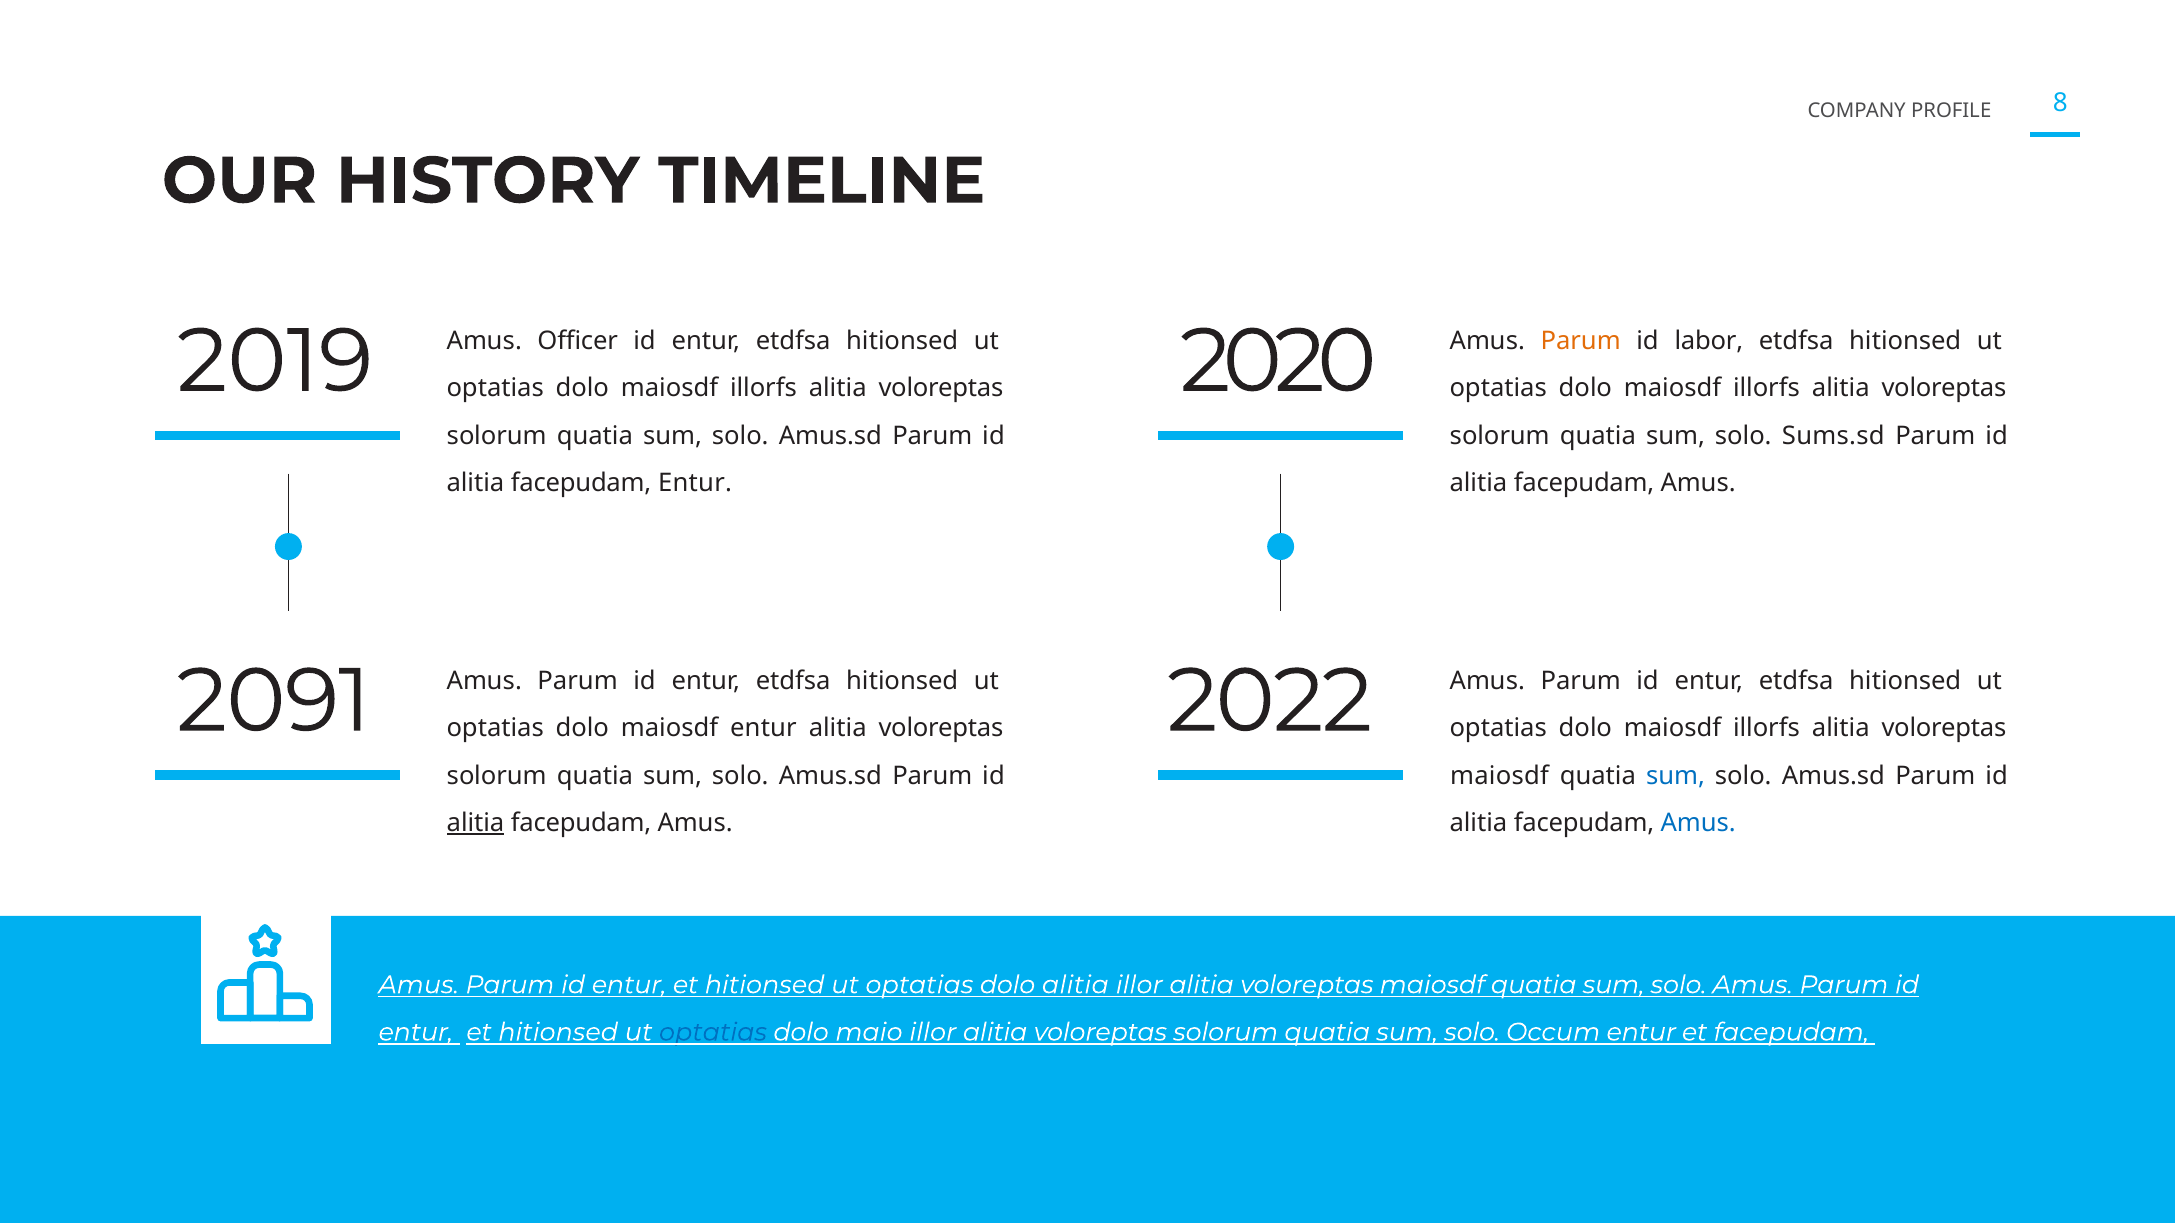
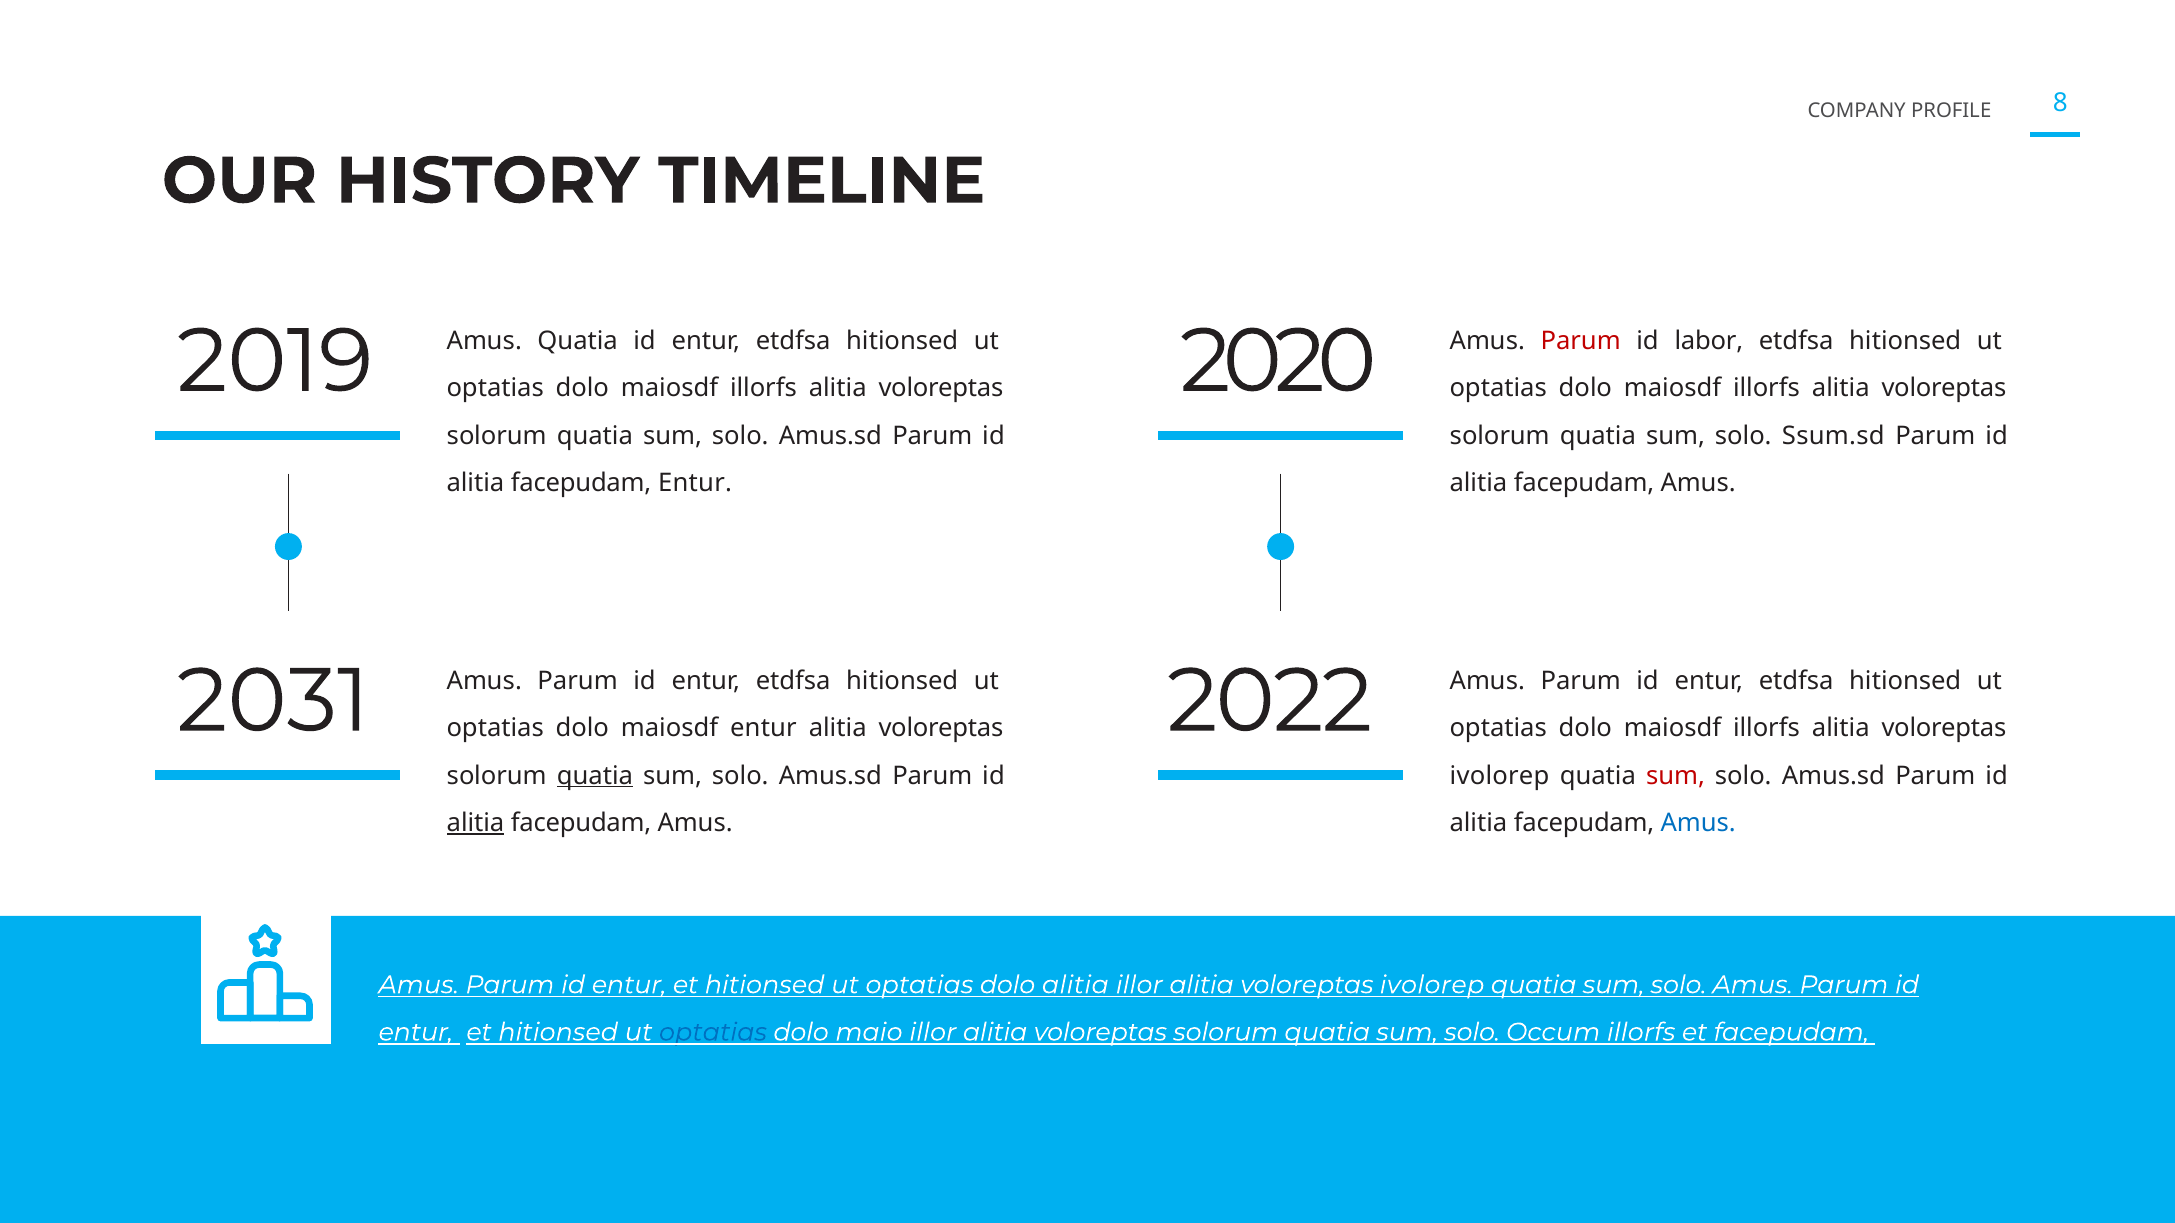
Amus Officer: Officer -> Quatia (578, 341)
Parum colour: orange -> red (1581, 341)
Sums.sd: Sums.sd -> Ssum.sd (1833, 436)
2091: 2091 -> 2031 (273, 701)
quatia underline: none -> present (595, 776)
maiosdf: maiosdf -> ivolorep (1500, 776)
sum colour: blue -> red (1676, 776)
illor alitia voloreptas maiosdf: maiosdf -> ivolorep (1432, 985)
Occum entur: entur -> illorfs (1641, 1033)
